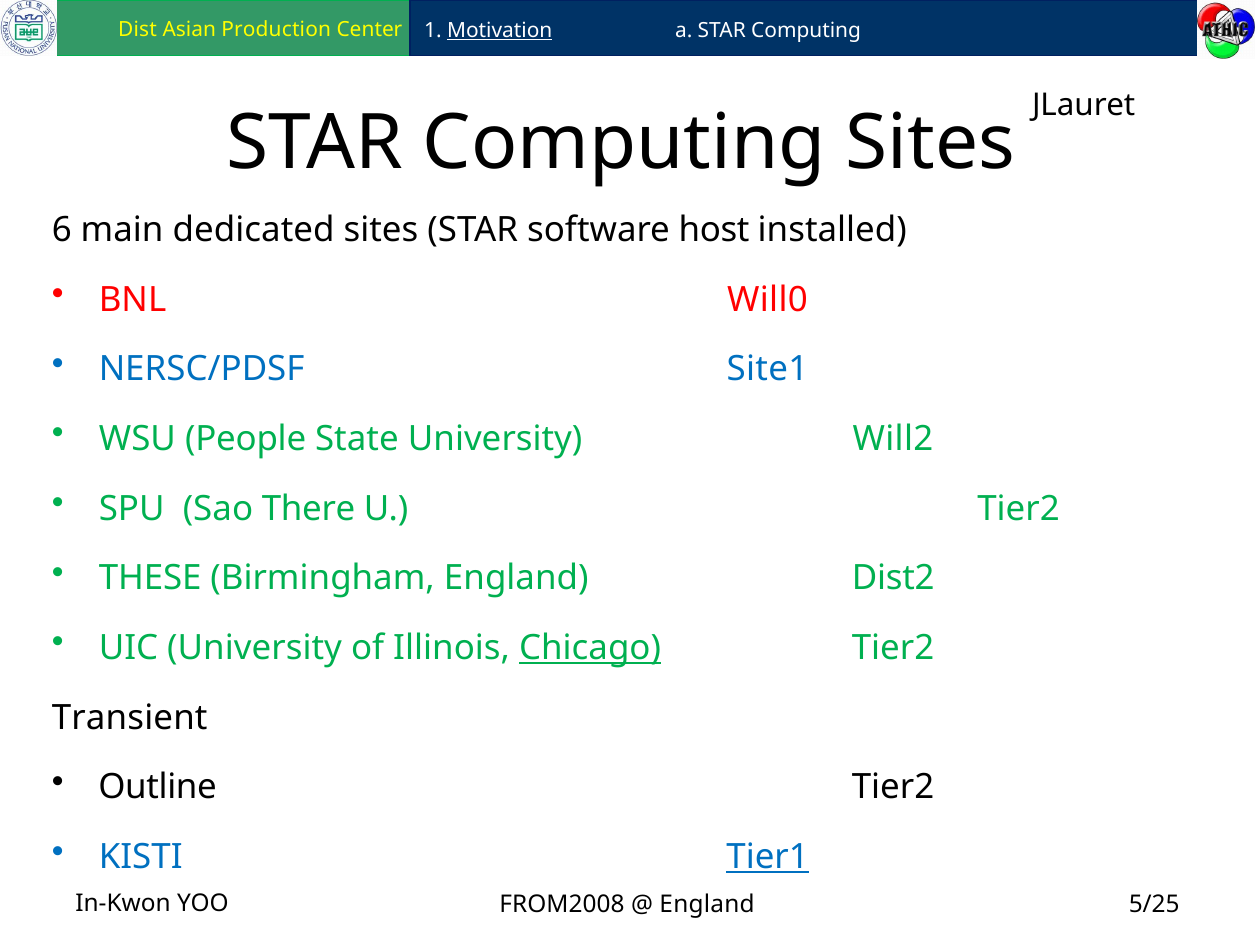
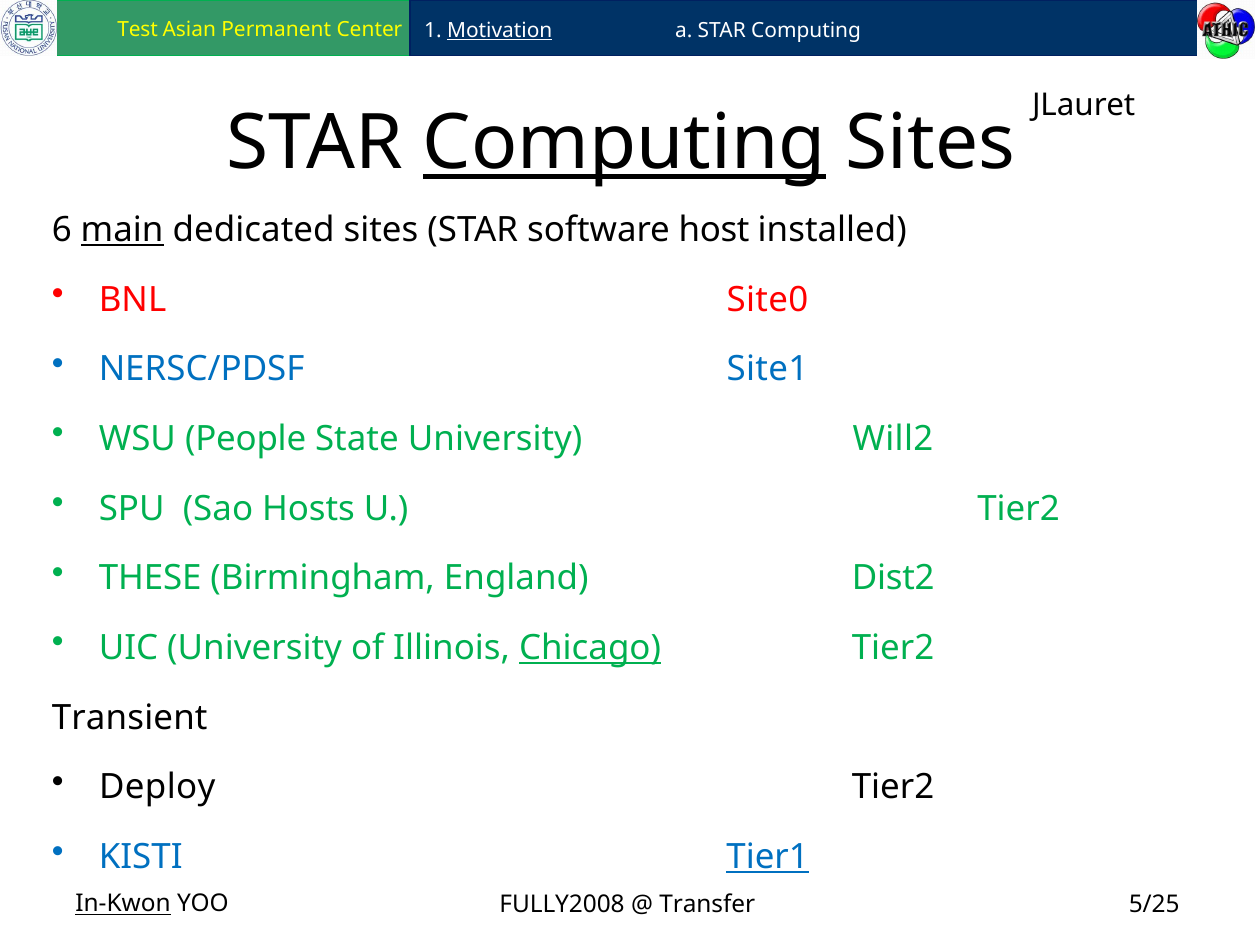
Dist: Dist -> Test (138, 30)
Production: Production -> Permanent (276, 30)
Computing underline: none -> present (624, 143)
main underline: none -> present (122, 230)
Will0: Will0 -> Site0 (767, 300)
There: There -> Hosts (308, 509)
Outline: Outline -> Deploy (157, 788)
In-Kwon underline: none -> present (123, 904)
FROM2008: FROM2008 -> FULLY2008 (562, 905)
England: England -> Transfer (707, 905)
